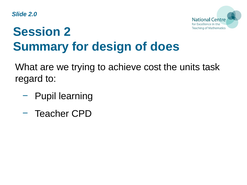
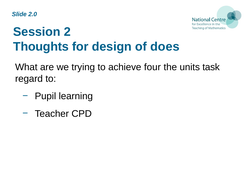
Summary: Summary -> Thoughts (41, 47)
cost: cost -> four (152, 67)
